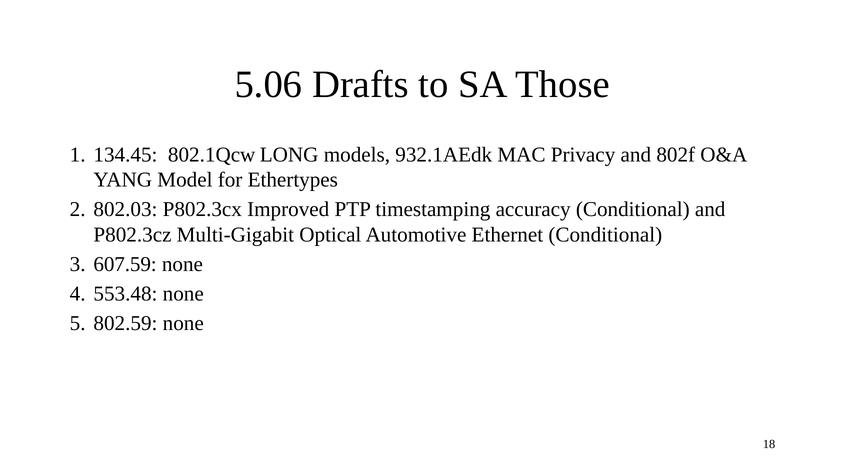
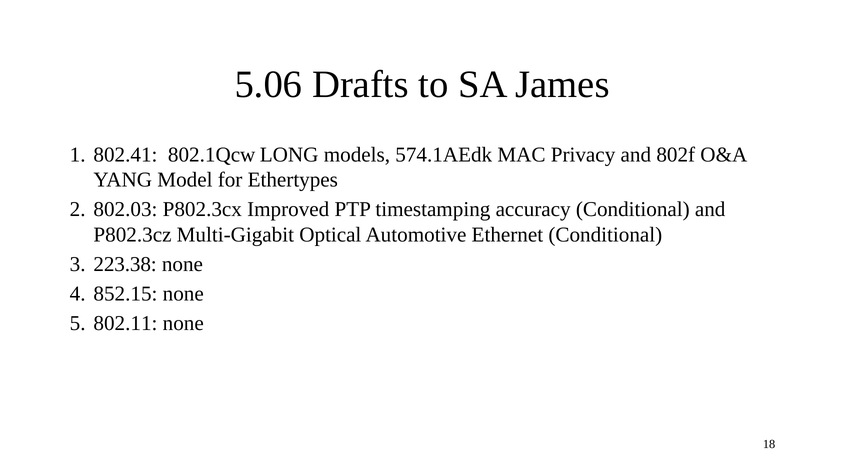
Those: Those -> James (562, 85)
134.45: 134.45 -> 802.41 (125, 155)
932.1AEdk: 932.1AEdk -> 574.1AEdk (444, 155)
607.59: 607.59 -> 223.38 (125, 264)
553.48: 553.48 -> 852.15 (125, 294)
802.59: 802.59 -> 802.11 (125, 324)
